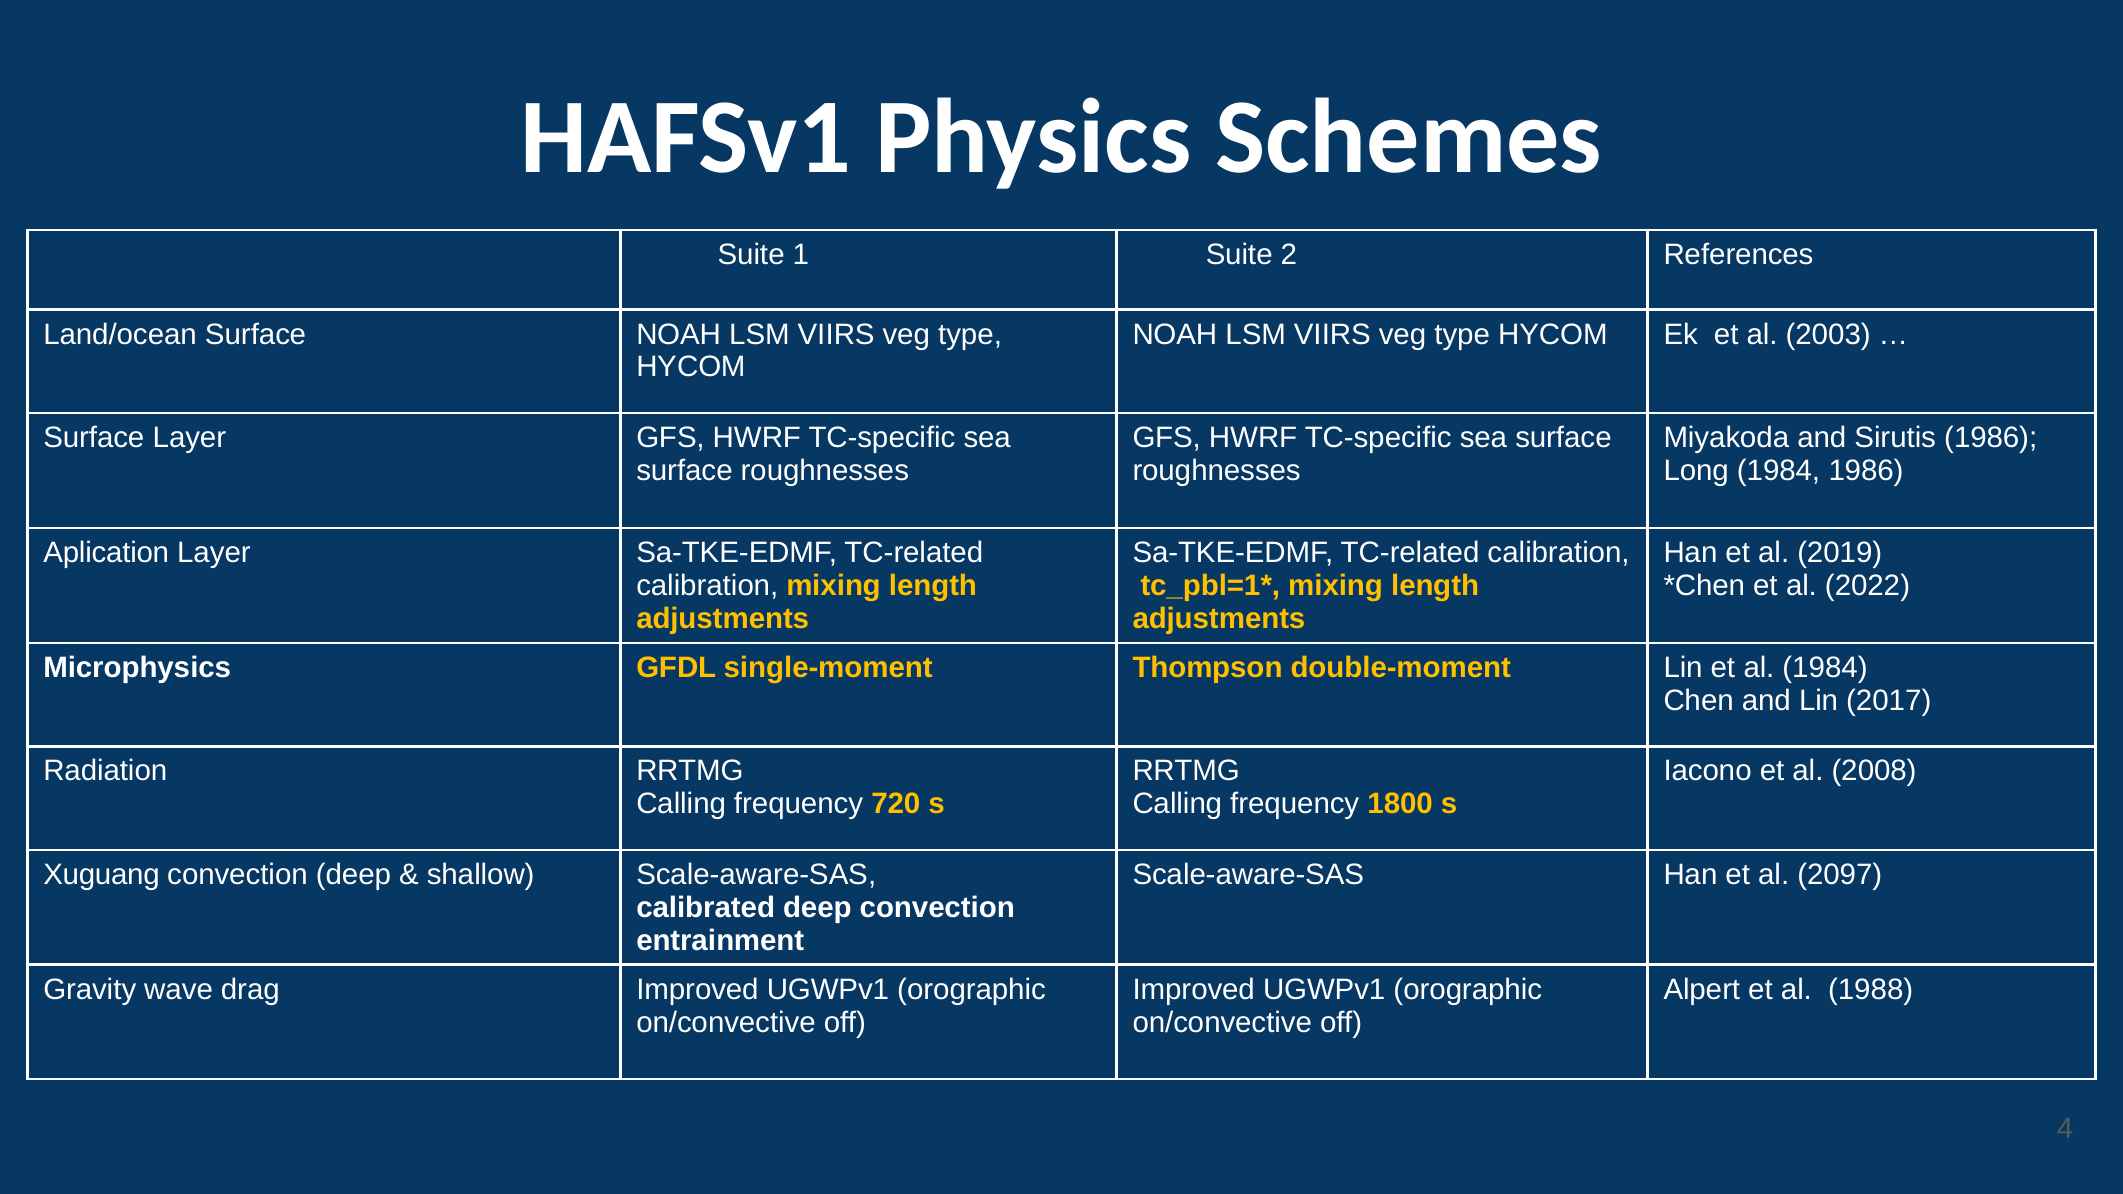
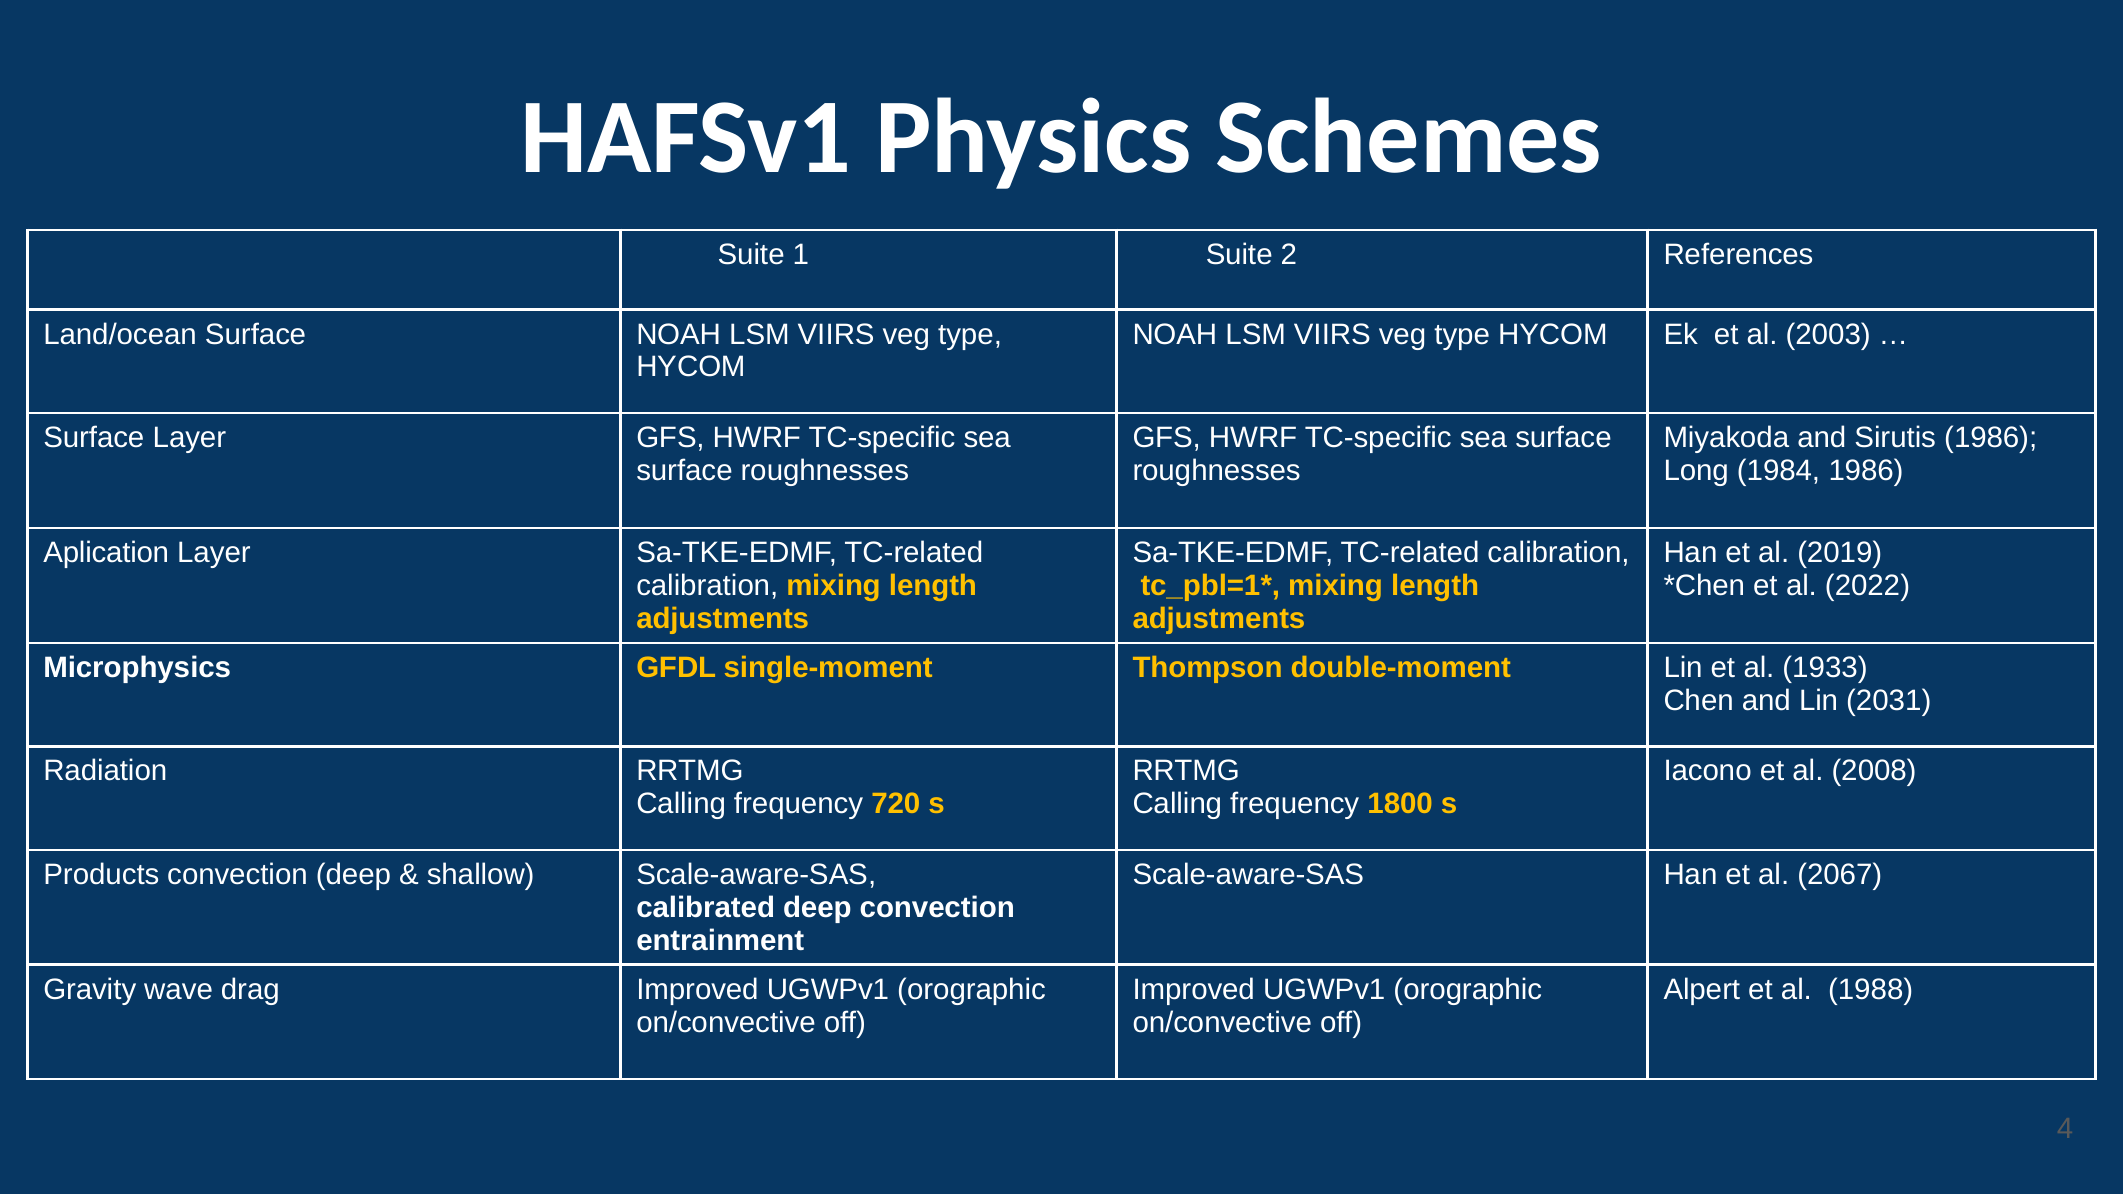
al 1984: 1984 -> 1933 (1825, 668)
2017: 2017 -> 2031 (1889, 701)
Xuguang: Xuguang -> Products (101, 875)
2097: 2097 -> 2067 (1840, 875)
